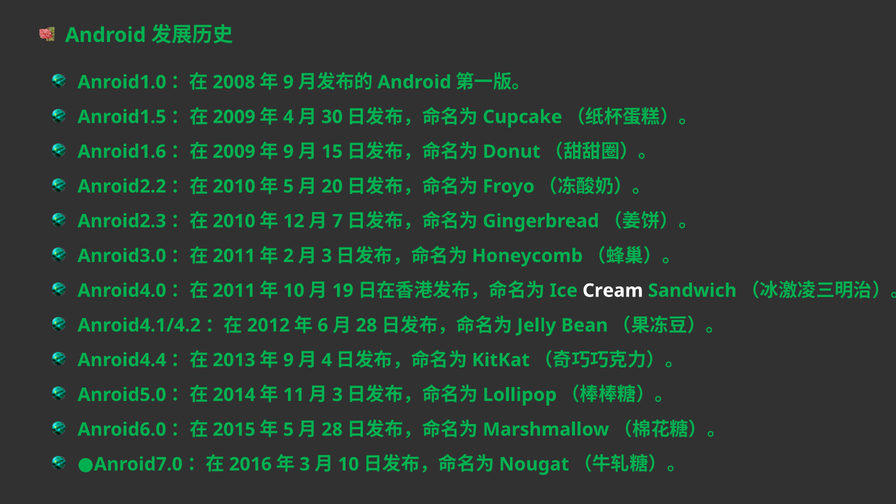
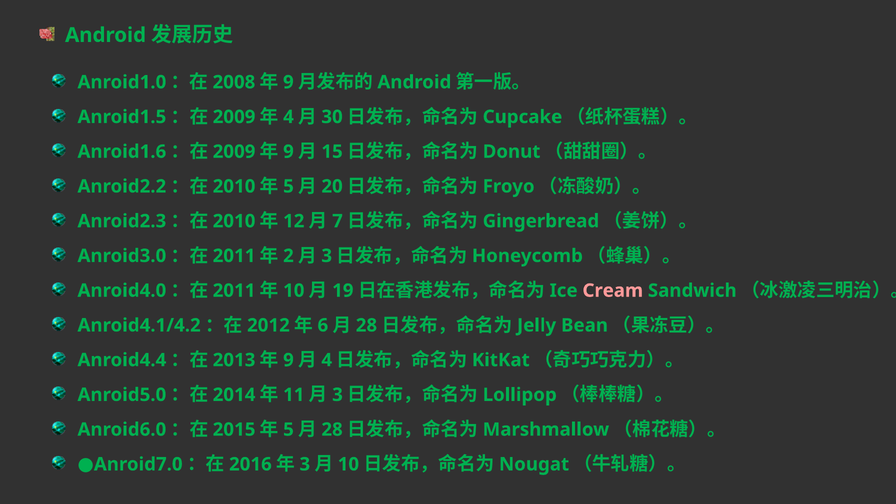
Cream colour: white -> pink (613, 291)
